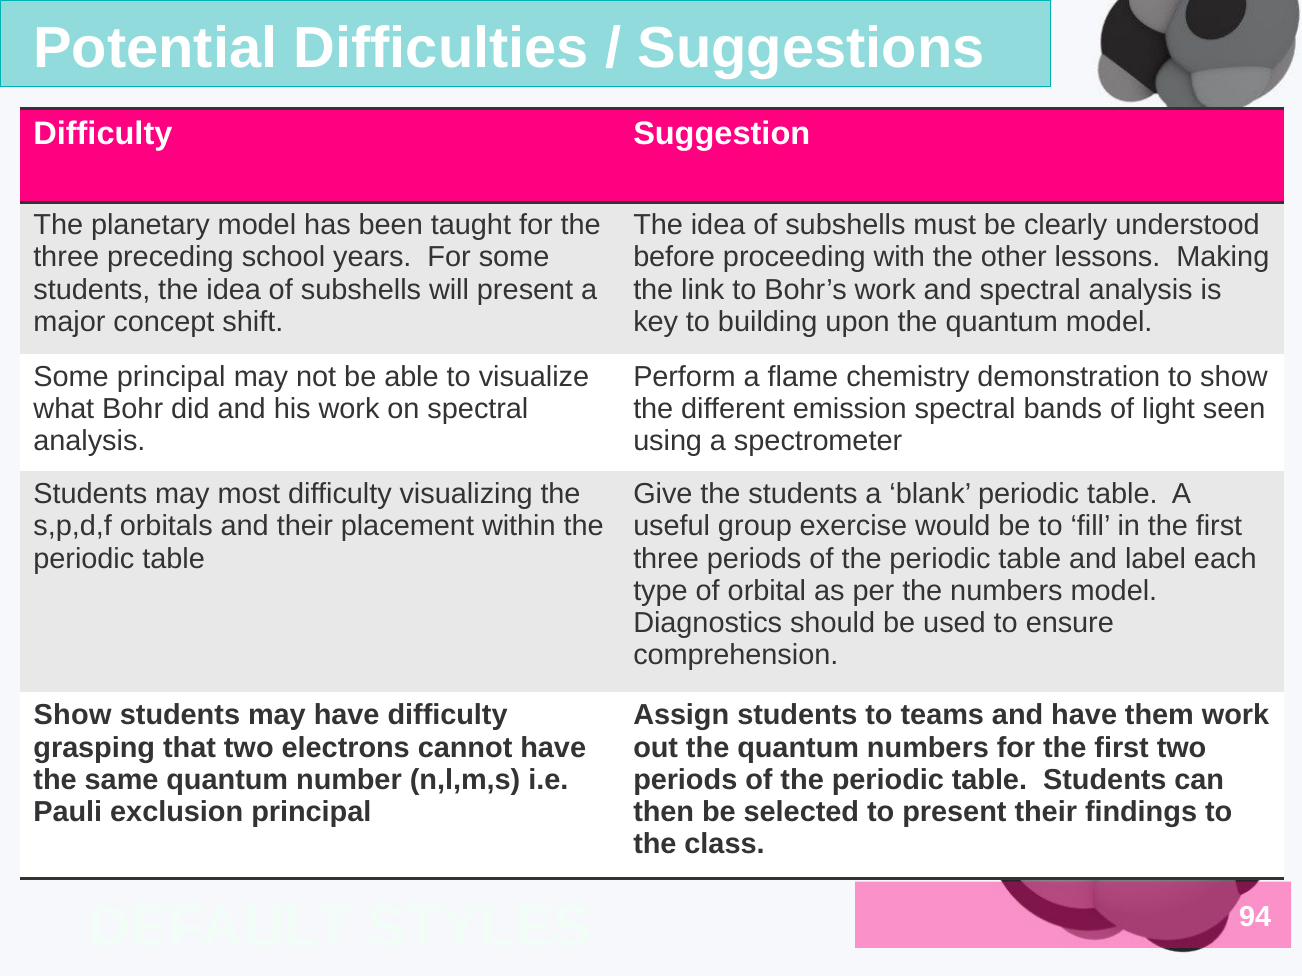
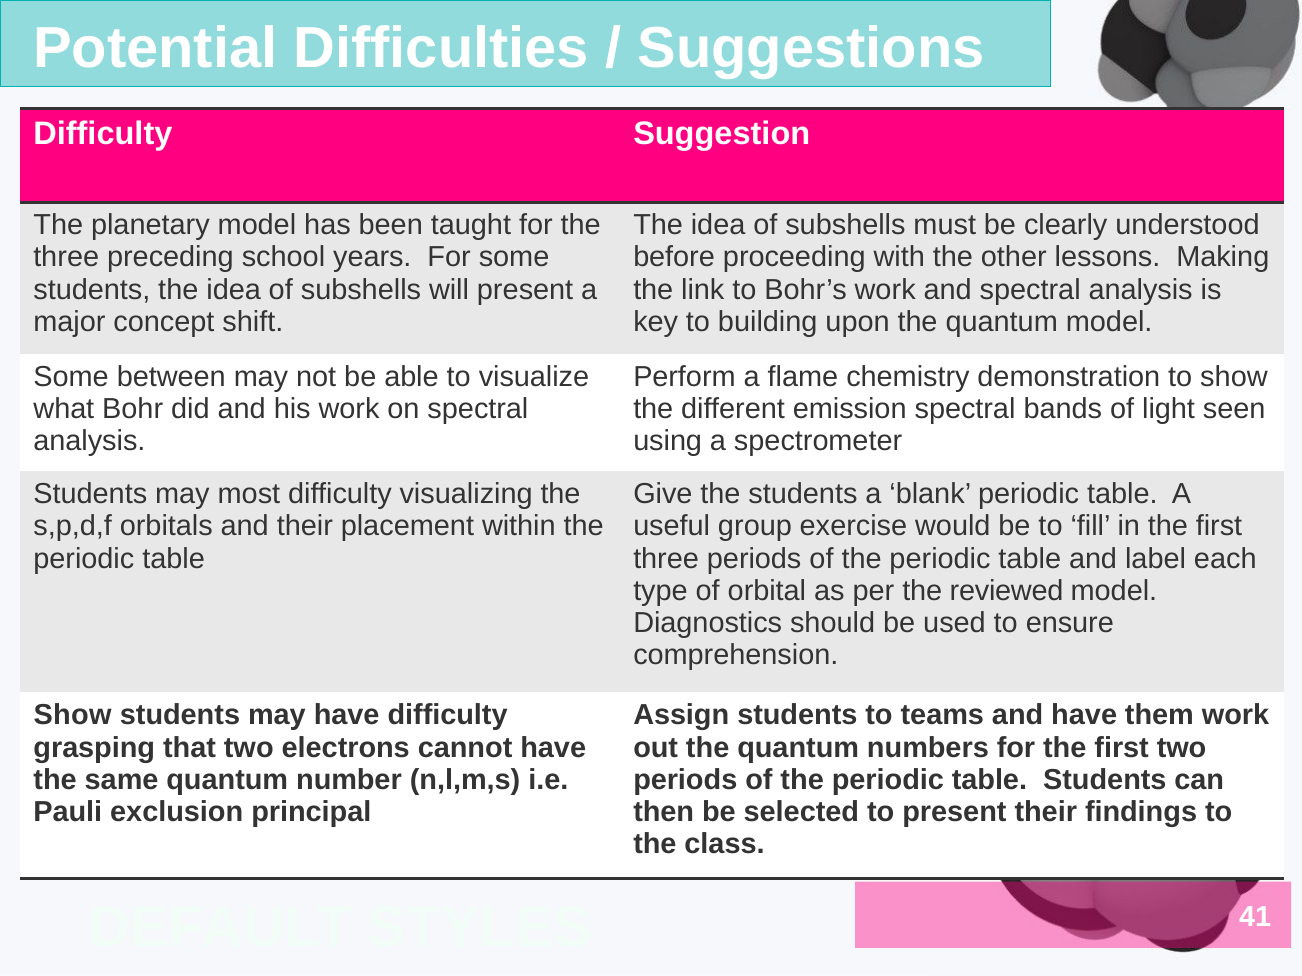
Some principal: principal -> between (171, 377)
the numbers: numbers -> reviewed (1007, 591)
94: 94 -> 41 (1255, 917)
